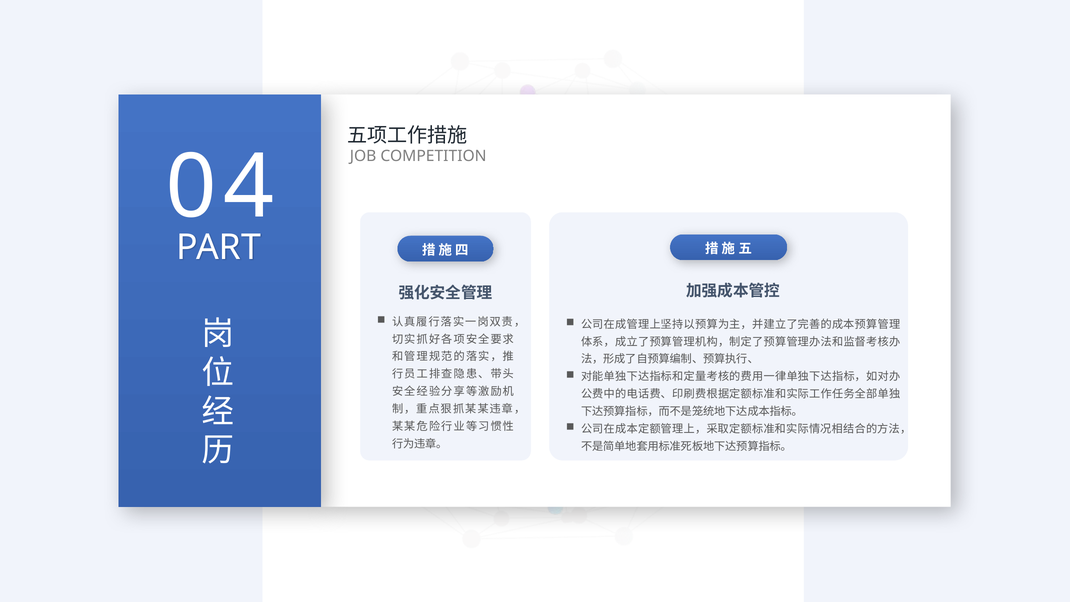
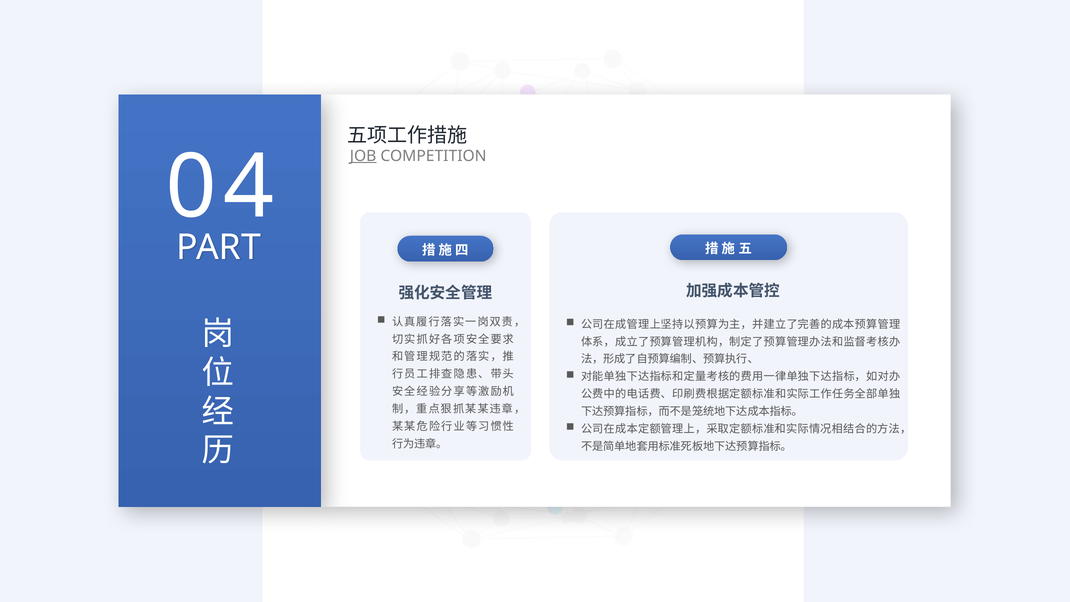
JOB underline: none -> present (363, 156)
